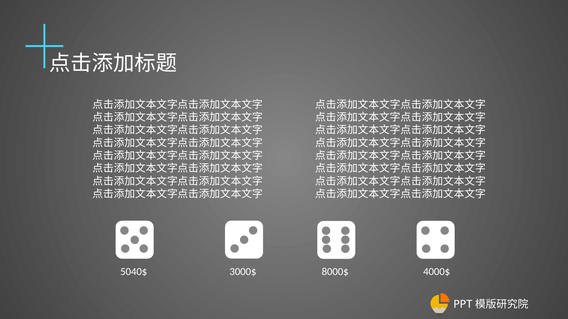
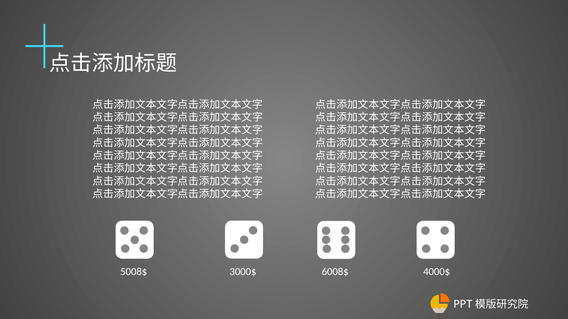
5040$: 5040$ -> 5008$ (134, 272)
8000$: 8000$ -> 6008$ (335, 272)
